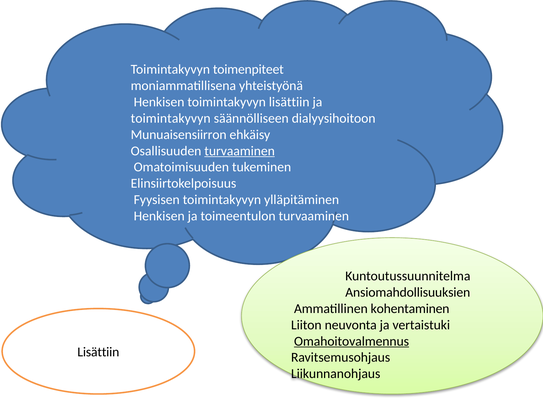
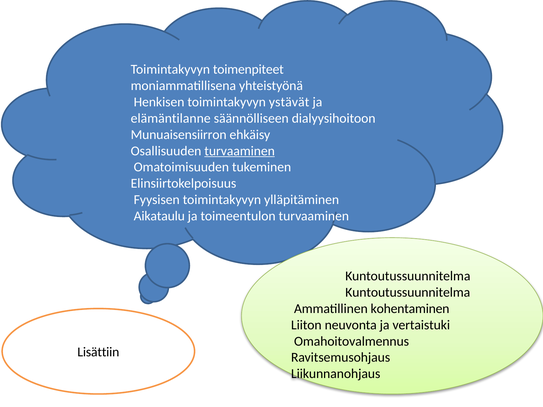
toimintakyvyn lisättiin: lisättiin -> ystävät (289, 102)
toimintakyvyn: toimintakyvyn -> elämäntilanne (171, 118)
Henkisen: Henkisen -> Aikataulu (159, 216)
Ansiomahdollisuuksien: Ansiomahdollisuuksien -> Kuntoutussuunnitelma (408, 293)
Omahoitovalmennus underline: present -> none (352, 341)
